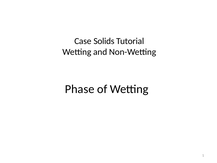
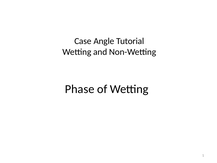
Solids: Solids -> Angle (104, 41)
